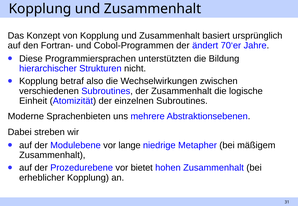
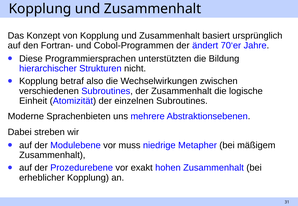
lange: lange -> muss (129, 145)
bietet: bietet -> exakt (142, 168)
